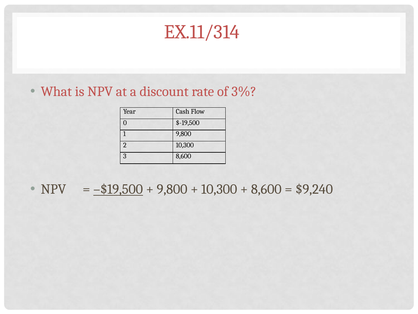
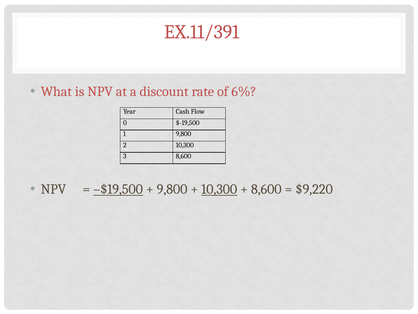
EX.11/314: EX.11/314 -> EX.11/391 (202, 32)
3%: 3% -> 6% (244, 92)
10,300 underline: none -> present (219, 189)
$9,240: $9,240 -> $9,220 (314, 189)
